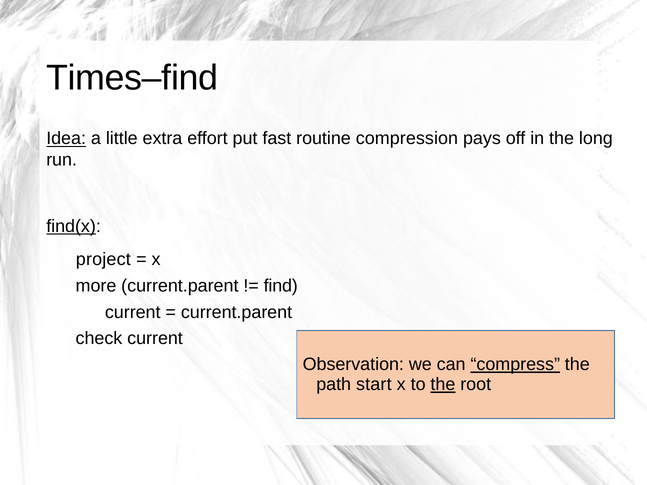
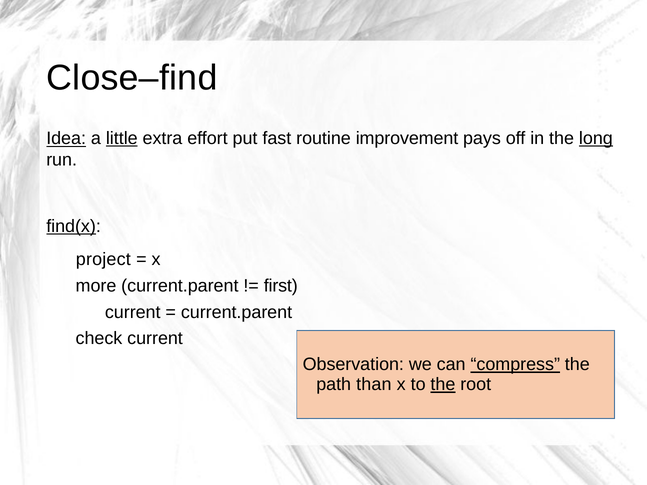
Times–find: Times–find -> Close–find (132, 78)
little underline: none -> present (122, 138)
compression: compression -> improvement (407, 138)
long underline: none -> present (596, 138)
find: find -> first (281, 286)
start: start -> than (374, 385)
